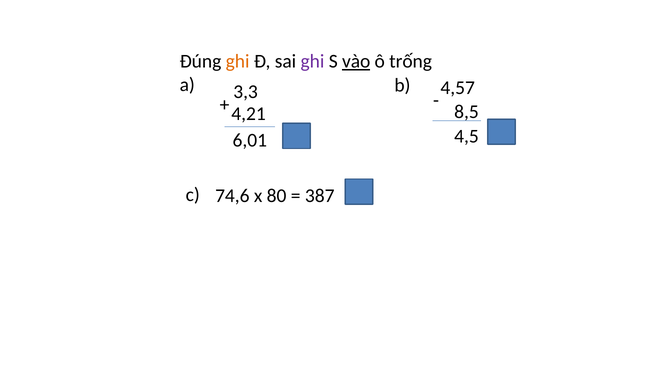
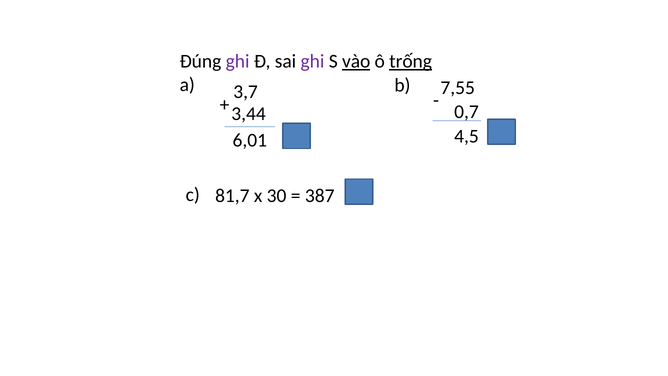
ghi colour: orange -> purple (238, 61)
trống underline: none -> present (411, 61)
3,3: 3,3 -> 3,7 (246, 92)
4,57: 4,57 -> 7,55 (458, 88)
4,21: 4,21 -> 3,44 (249, 114)
8,5: 8,5 -> 0,7 (467, 112)
74,6: 74,6 -> 81,7 (232, 195)
80: 80 -> 30 (277, 195)
